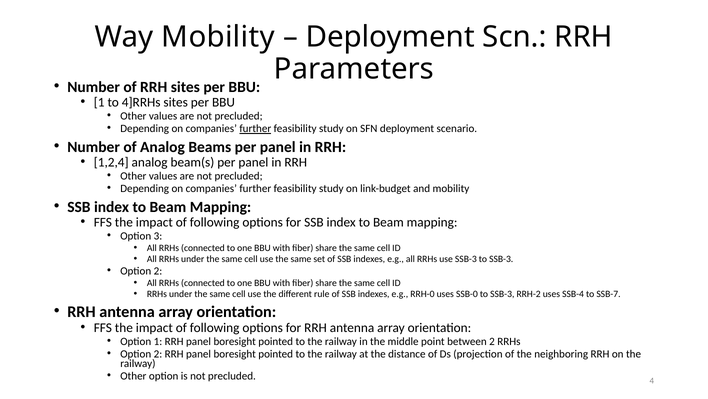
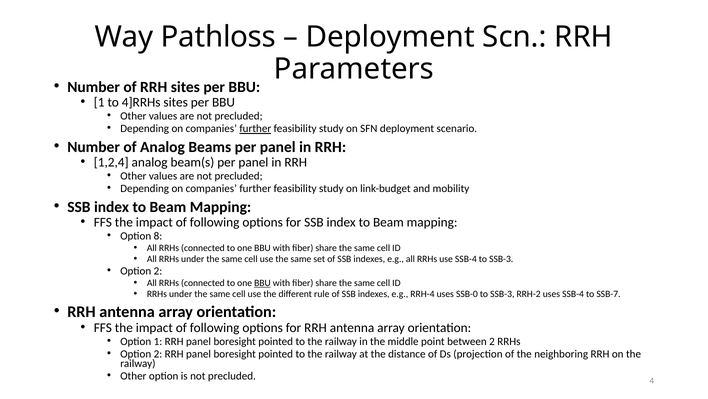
Way Mobility: Mobility -> Pathloss (218, 37)
3: 3 -> 8 (158, 236)
use SSB-3: SSB-3 -> SSB-4 (466, 259)
BBU underline: none -> present (262, 282)
RRH-0: RRH-0 -> RRH-4 (422, 294)
